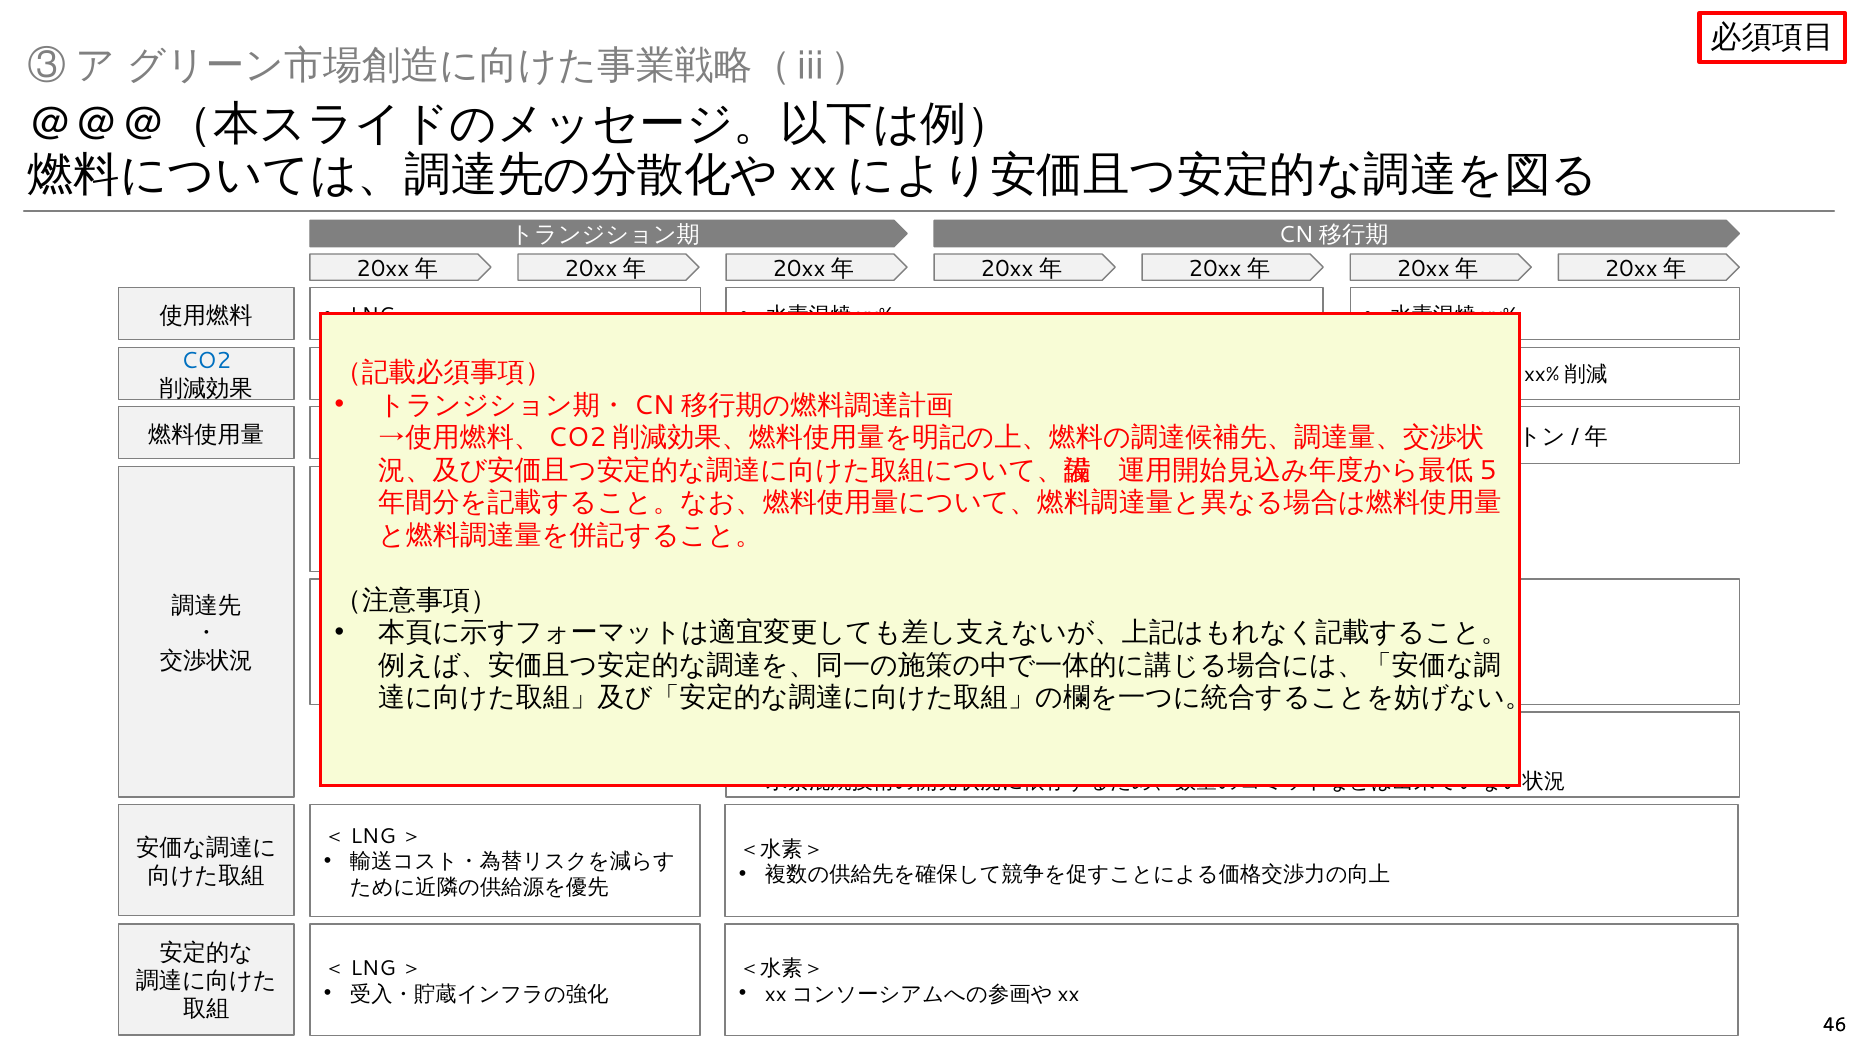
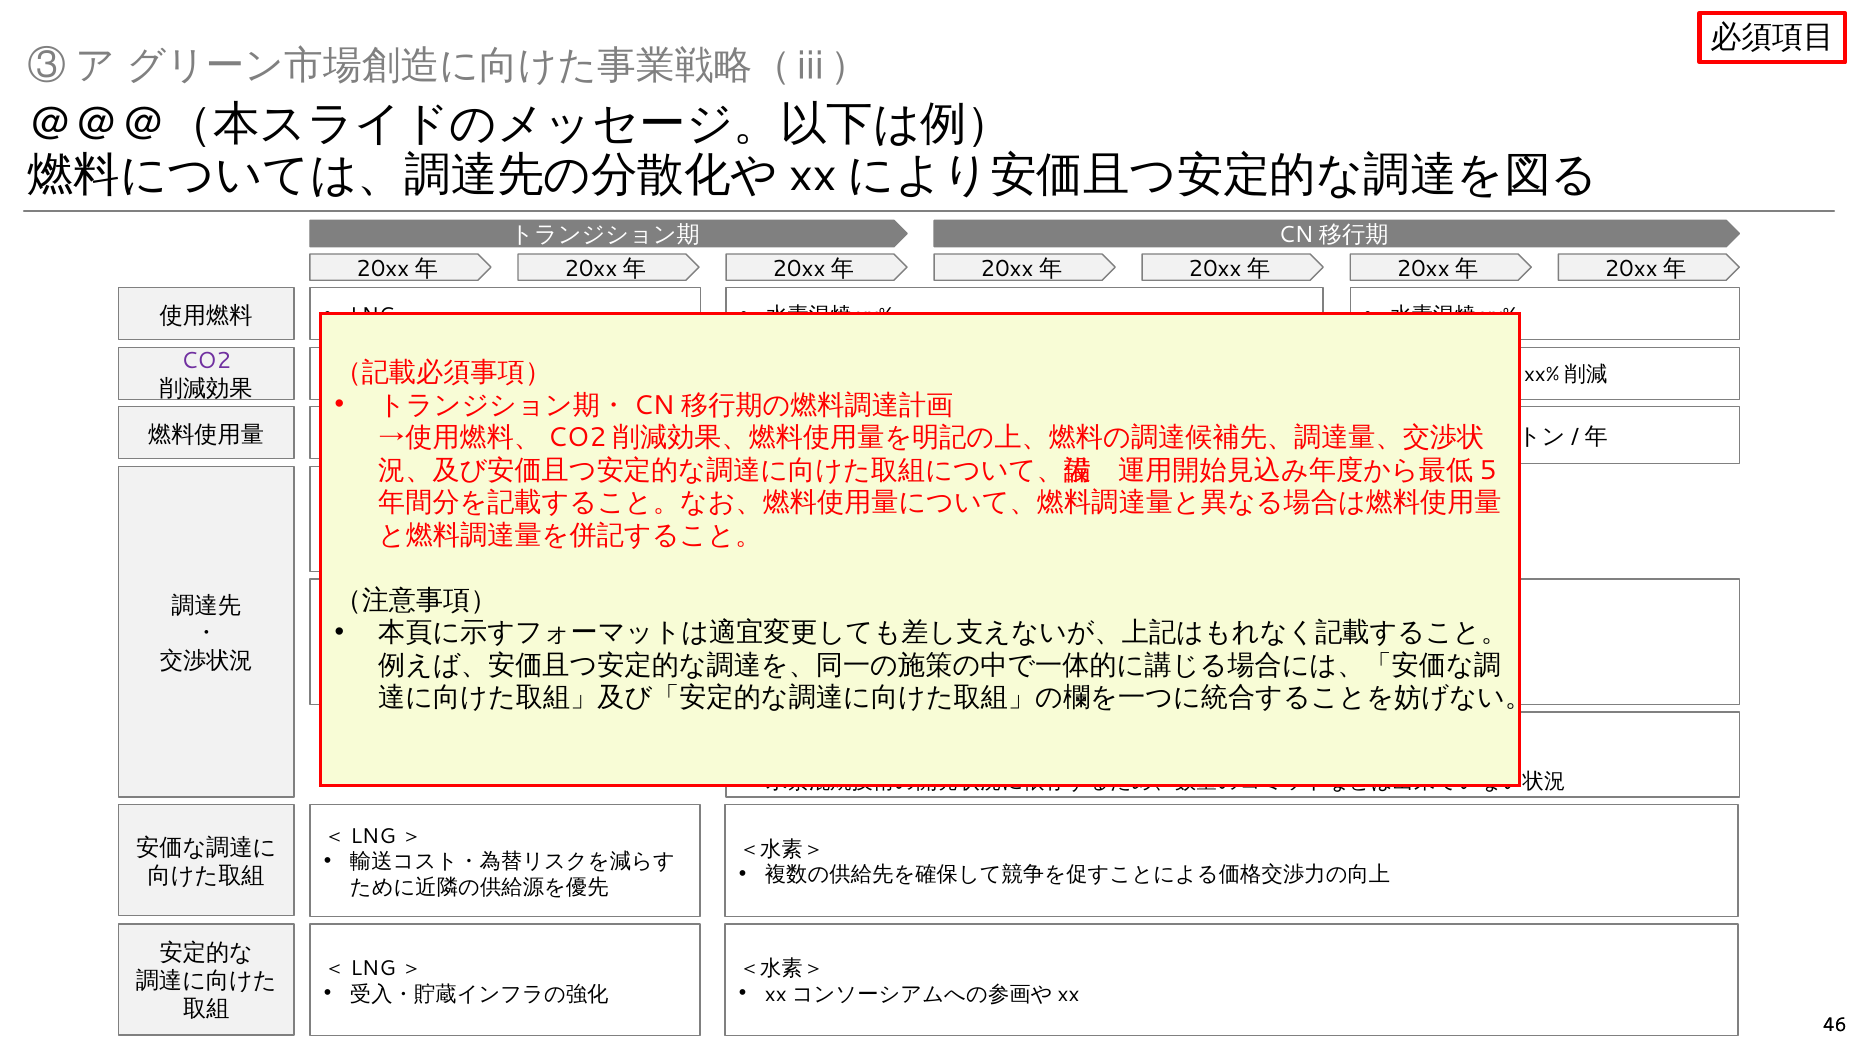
CO2 colour: blue -> purple (206, 361)
